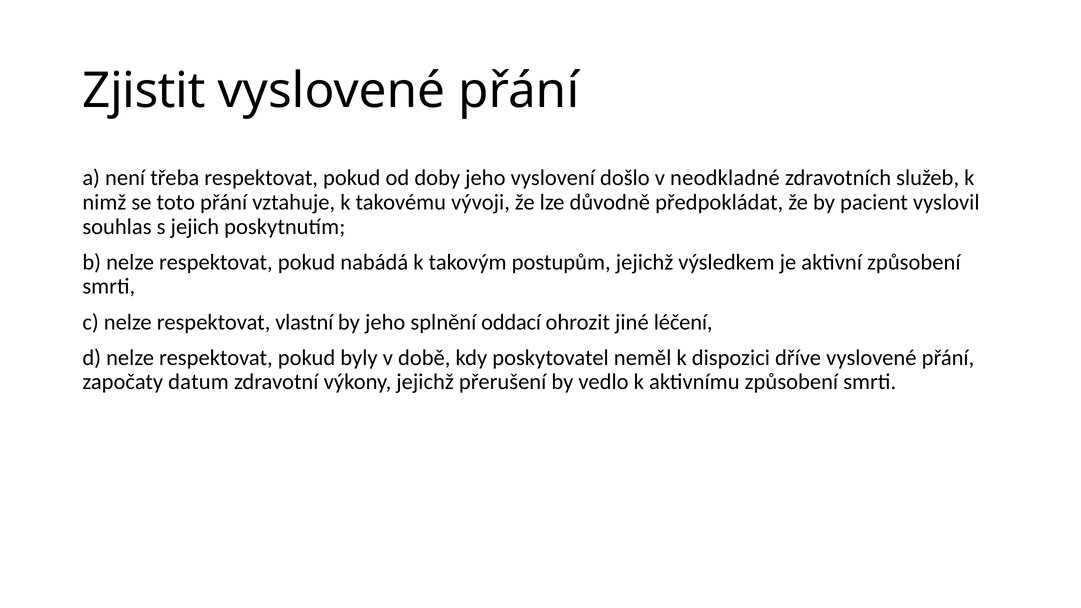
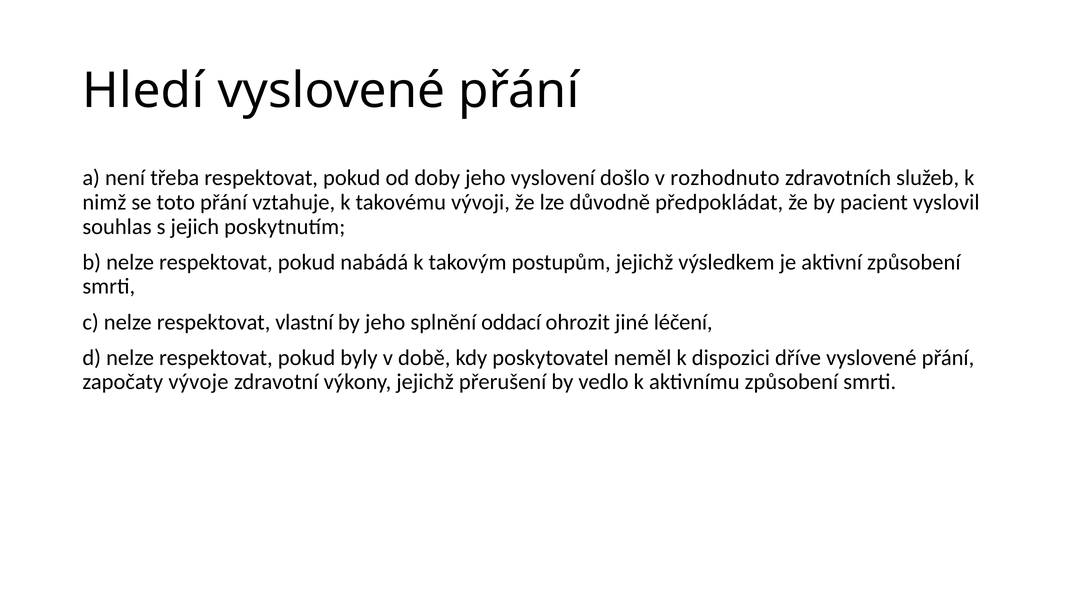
Zjistit: Zjistit -> Hledí (143, 91)
neodkladné: neodkladné -> rozhodnuto (725, 178)
datum: datum -> vývoje (198, 382)
